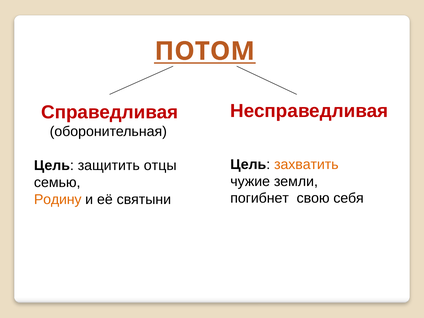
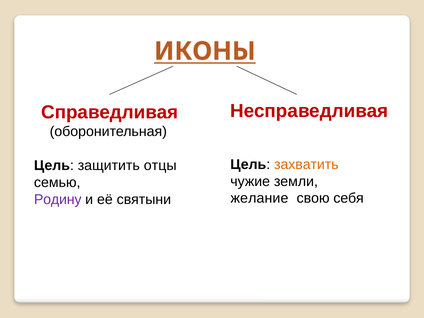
ПОТОМ: ПОТОМ -> ИКОНЫ (205, 51)
погибнет: погибнет -> желание (259, 198)
Родину colour: orange -> purple (58, 199)
